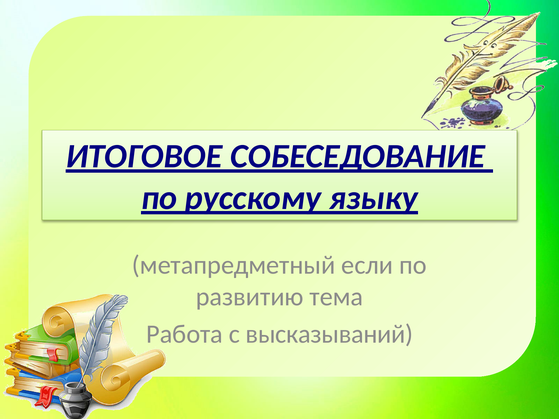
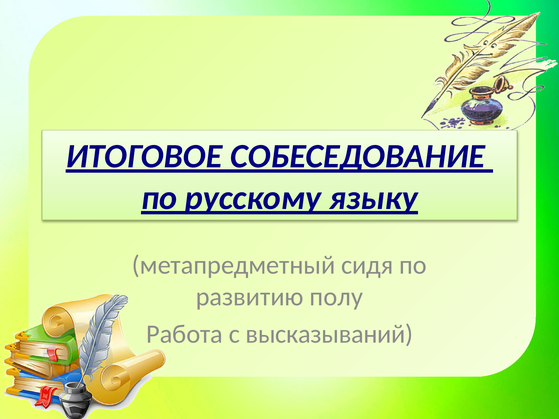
если: если -> сидя (367, 265)
тема: тема -> полу (336, 297)
